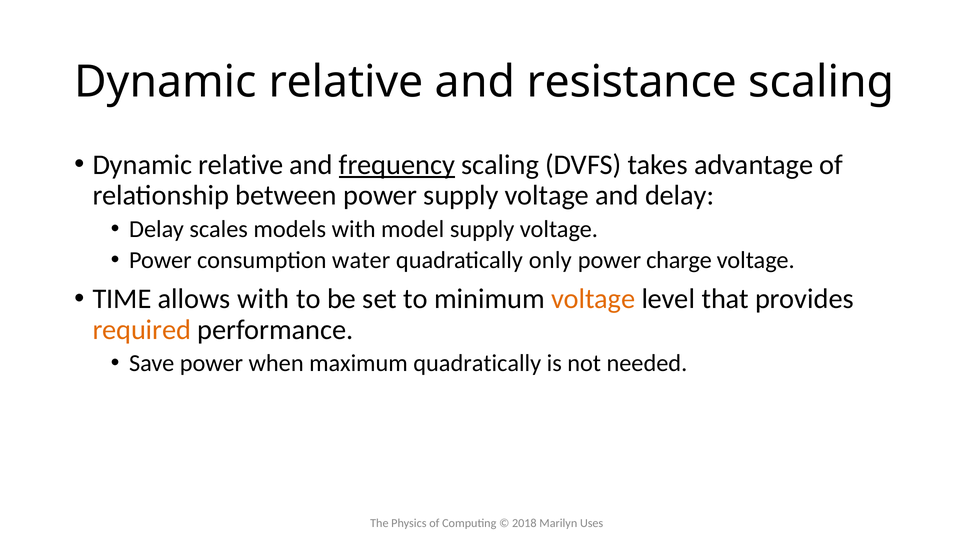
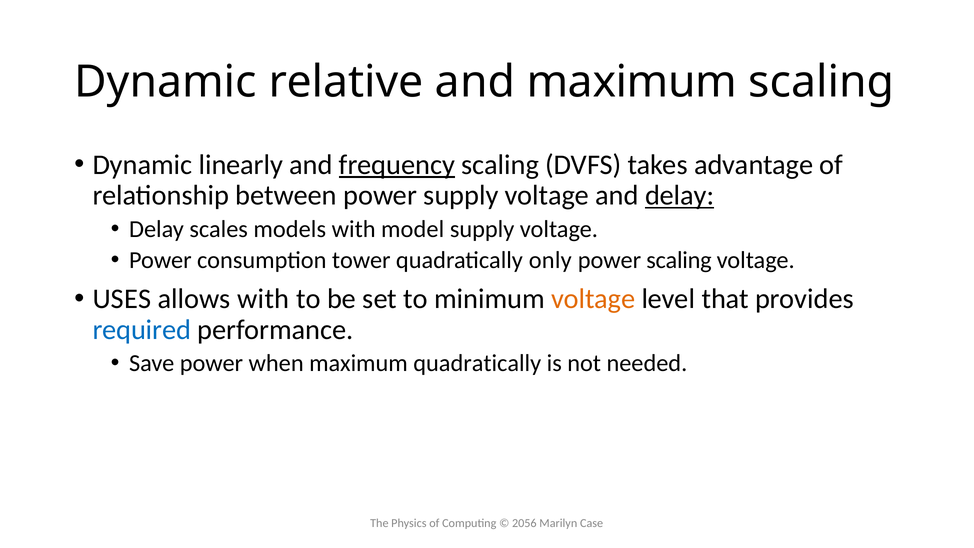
and resistance: resistance -> maximum (632, 82)
relative: relative -> linearly (241, 165)
delay underline: none -> present (680, 195)
water: water -> tower (361, 260)
power charge: charge -> scaling (679, 260)
TIME: TIME -> USES (122, 299)
required colour: orange -> blue (142, 330)
2018: 2018 -> 2056 (524, 523)
Uses: Uses -> Case (592, 523)
